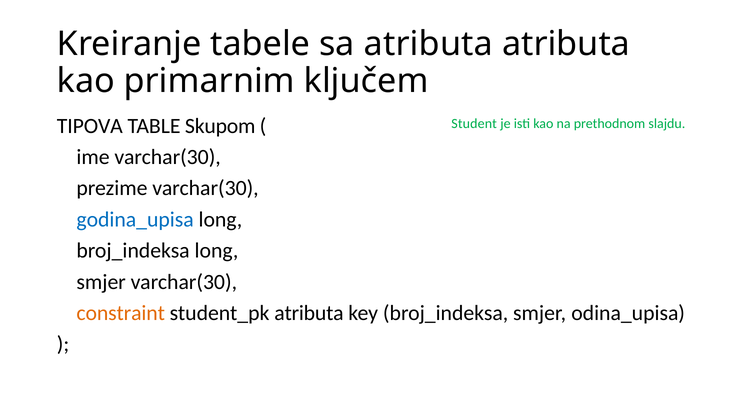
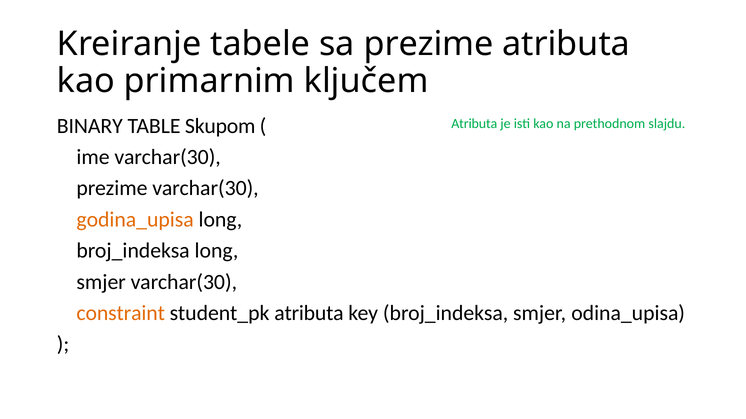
sa atributa: atributa -> prezime (429, 44)
TIPOVA: TIPOVA -> BINARY (90, 126)
Student: Student -> Atributa (474, 124)
godina_upisa colour: blue -> orange (135, 220)
